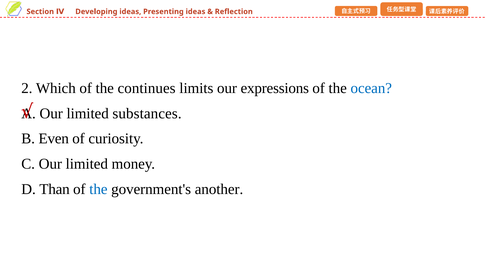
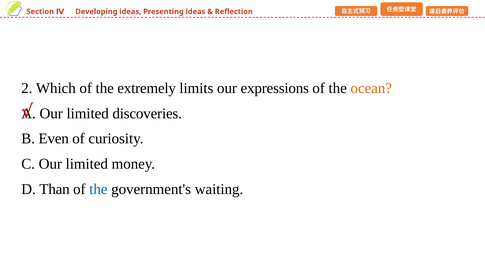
continues: continues -> extremely (147, 88)
ocean colour: blue -> orange (371, 88)
substances: substances -> discoveries (147, 113)
another: another -> waiting (219, 189)
